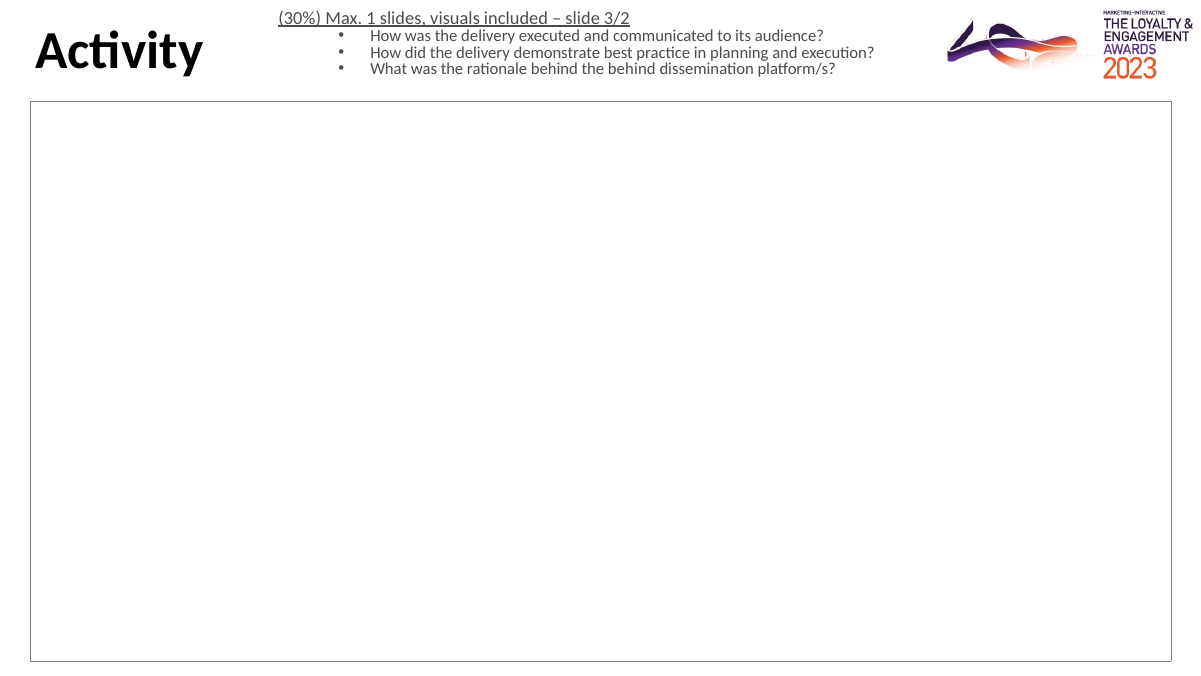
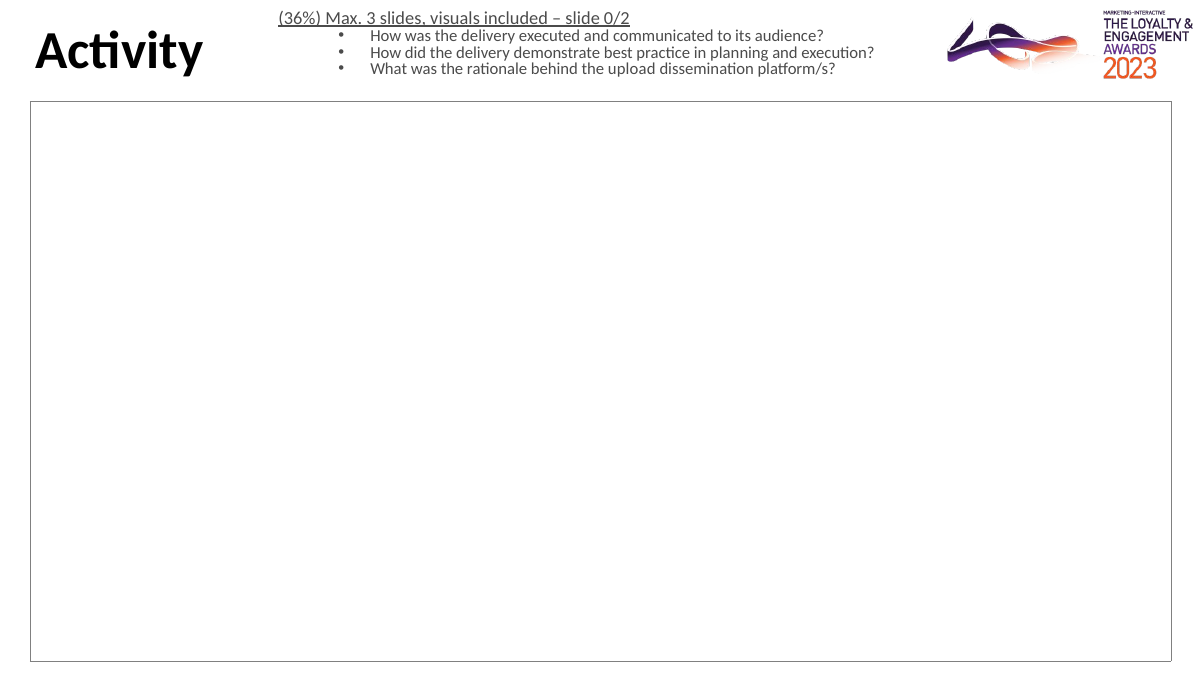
30%: 30% -> 36% (300, 18)
1: 1 -> 3 (371, 18)
3/2: 3/2 -> 0/2 (617, 18)
the behind: behind -> upload (632, 69)
